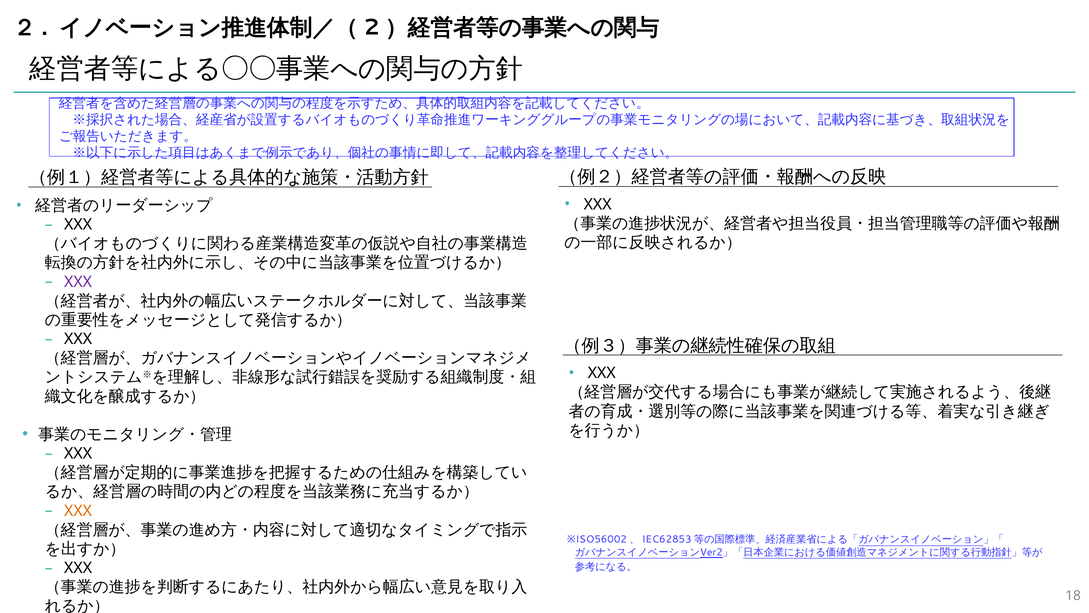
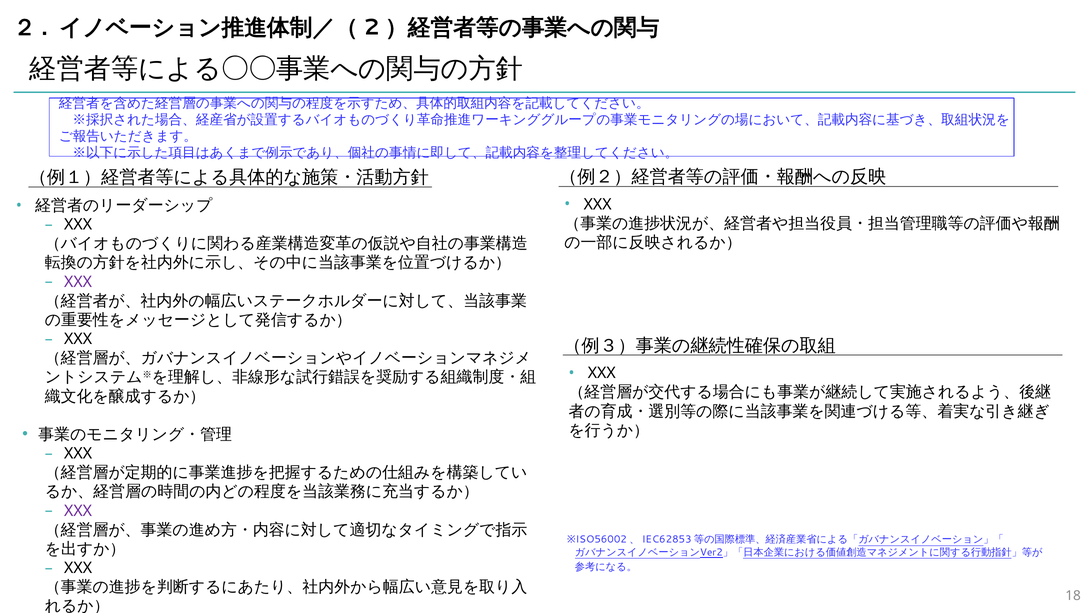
XXX colour: orange -> purple (78, 510)
